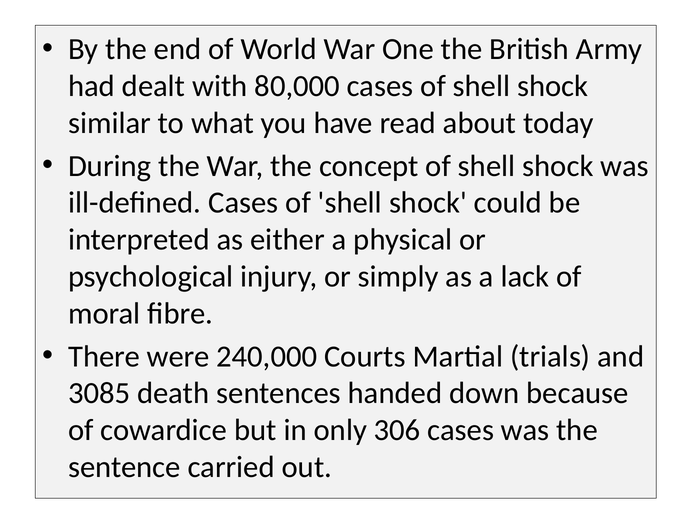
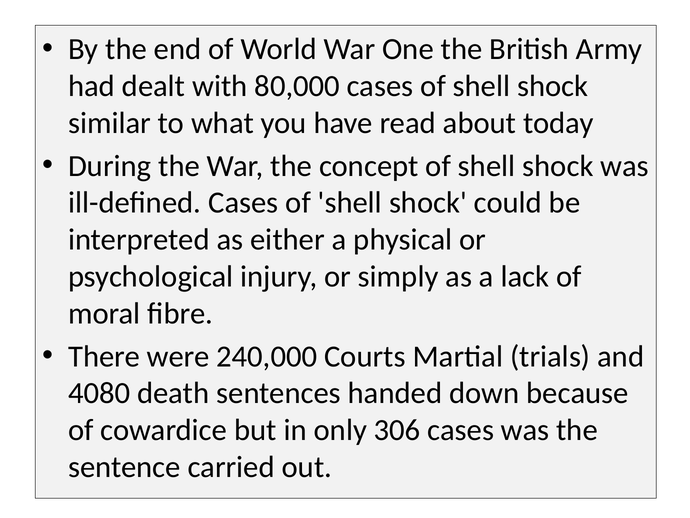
3085: 3085 -> 4080 (99, 393)
